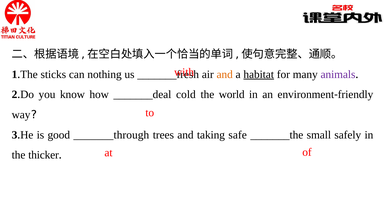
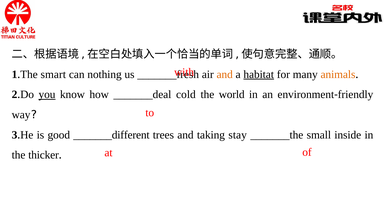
sticks: sticks -> smart (53, 75)
animals colour: purple -> orange (338, 75)
you underline: none -> present (47, 95)
_______through: _______through -> _______different (111, 135)
safe: safe -> stay (238, 135)
safely: safely -> inside (348, 135)
